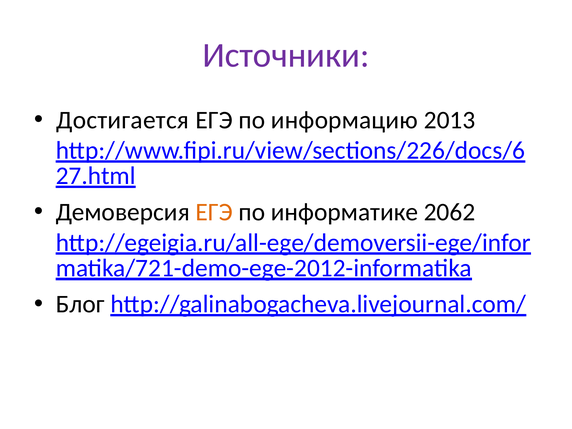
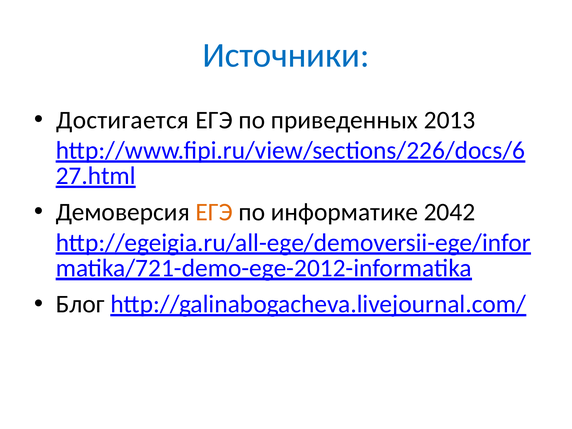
Источники colour: purple -> blue (286, 55)
информацию: информацию -> приведенных (344, 120)
2062: 2062 -> 2042 (449, 212)
